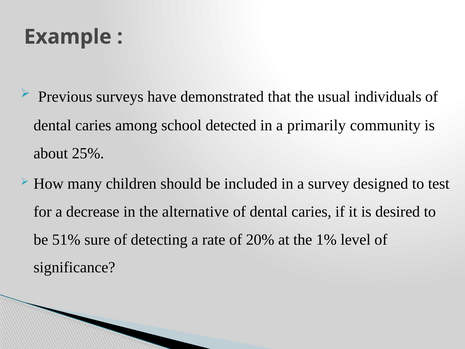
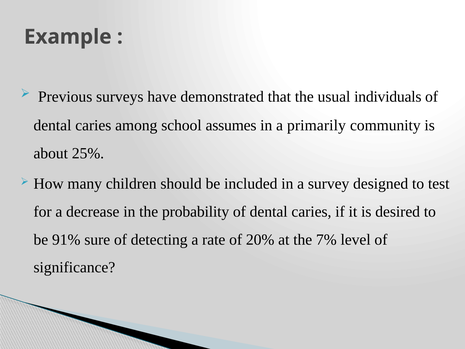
detected: detected -> assumes (231, 125)
alternative: alternative -> probability (196, 211)
51%: 51% -> 91% (66, 239)
1%: 1% -> 7% (326, 239)
